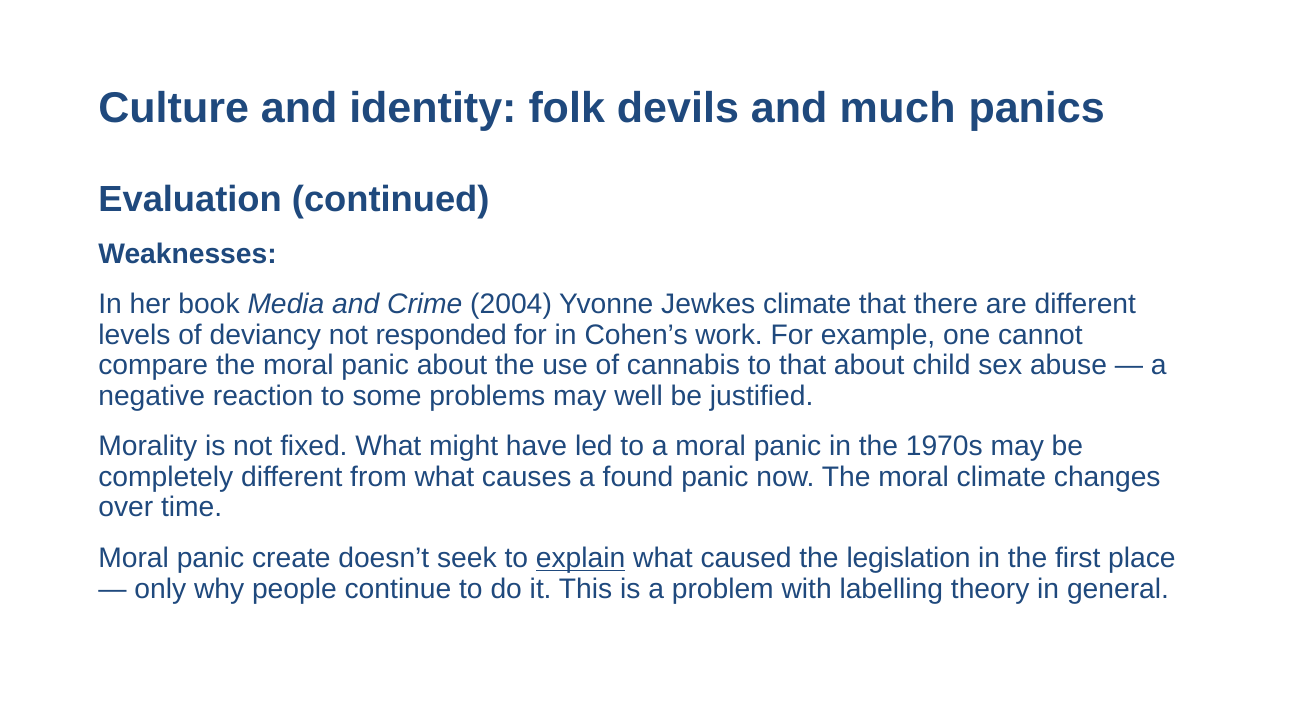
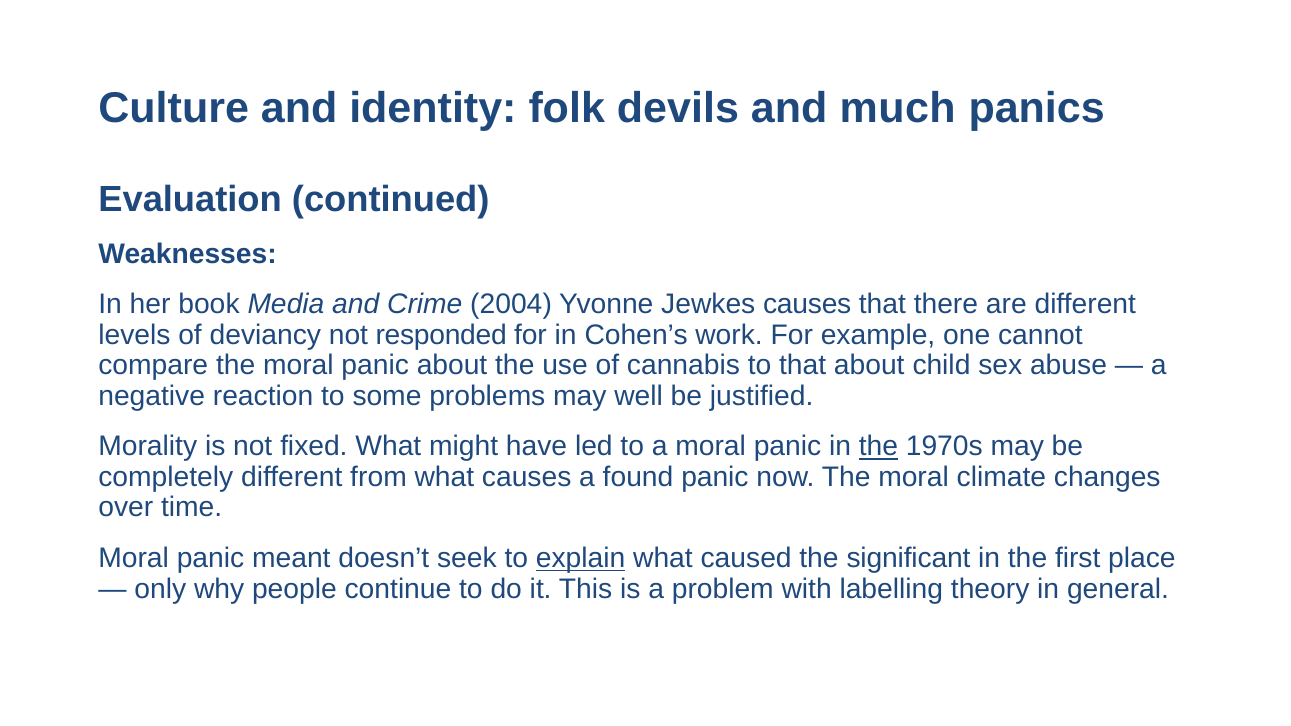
Jewkes climate: climate -> causes (807, 305)
the underline: none -> present (878, 447)
create: create -> meant (291, 558)
legislation: legislation -> significant (909, 558)
